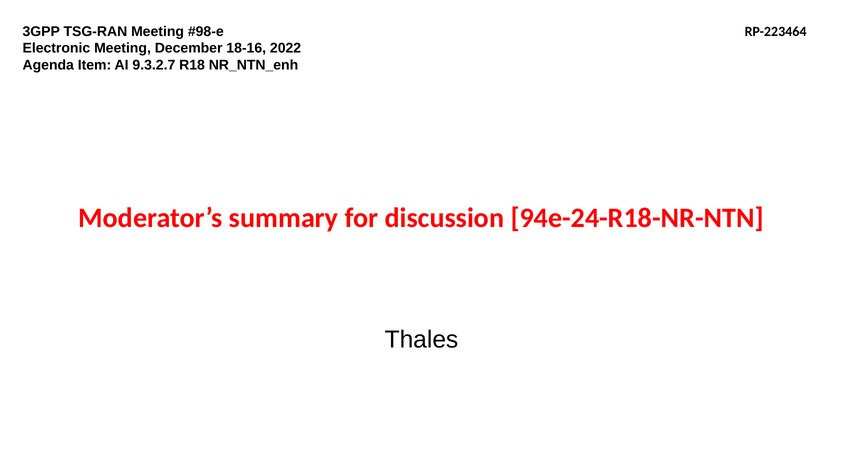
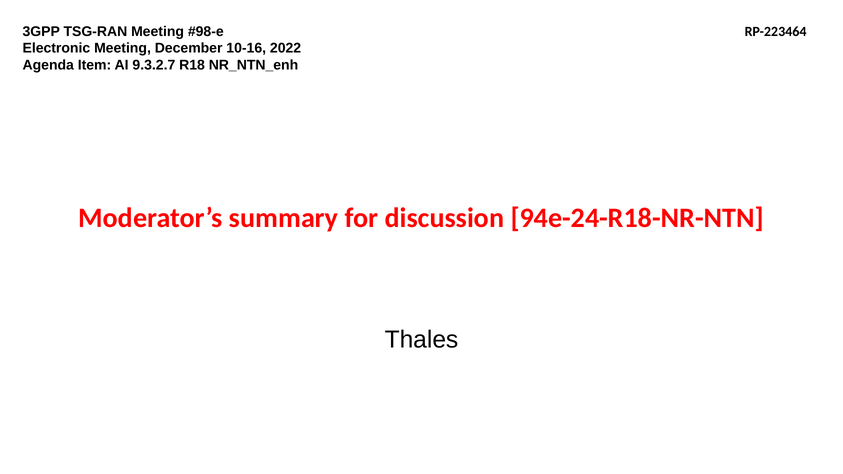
18-16: 18-16 -> 10-16 (246, 48)
